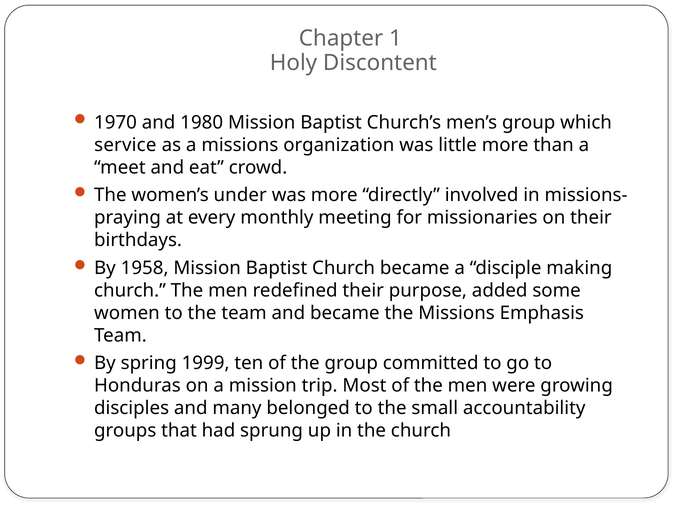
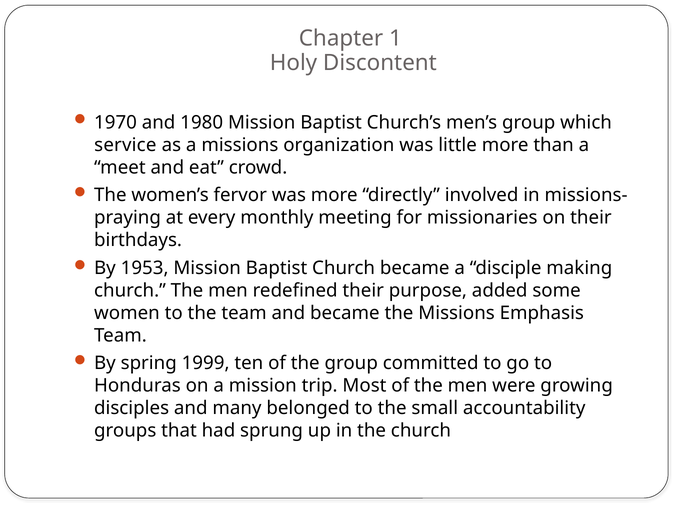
under: under -> fervor (240, 195)
1958: 1958 -> 1953 (145, 268)
